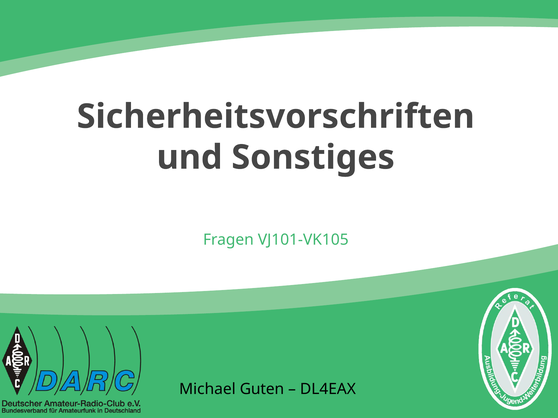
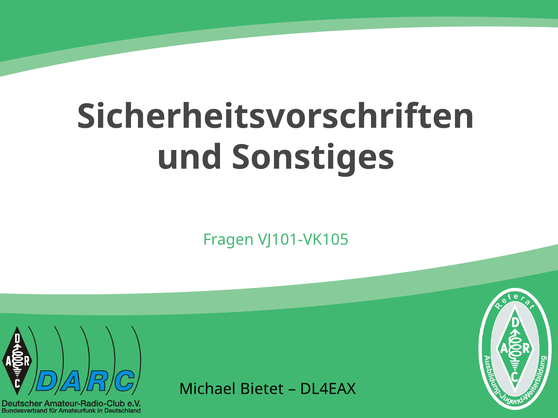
Guten: Guten -> Bietet (262, 389)
